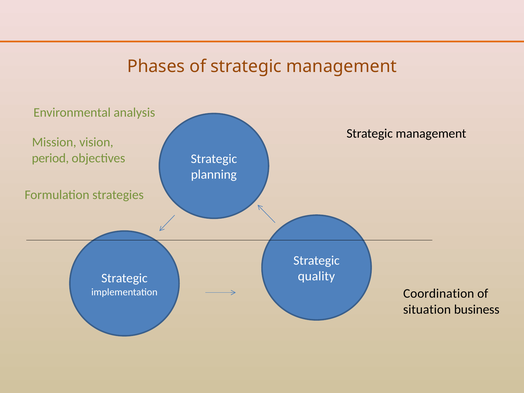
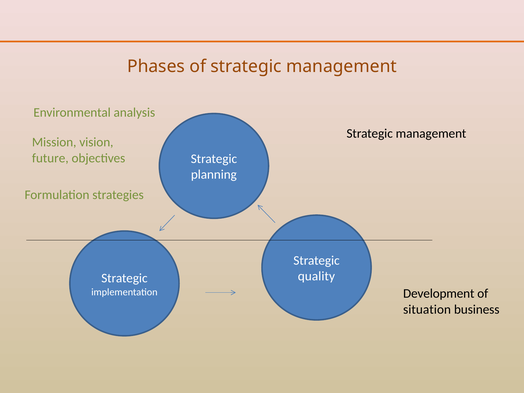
period: period -> future (50, 158)
Coordination: Coordination -> Development (439, 294)
